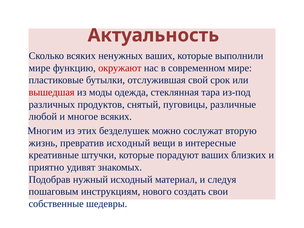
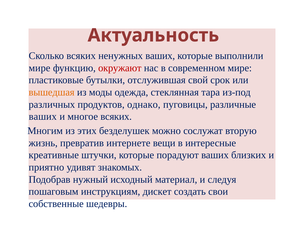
вышедшая colour: red -> orange (52, 92)
снятый: снятый -> однако (144, 104)
любой: любой -> ваших (43, 117)
превратив исходный: исходный -> интернете (128, 143)
нового: нового -> дискет (157, 192)
